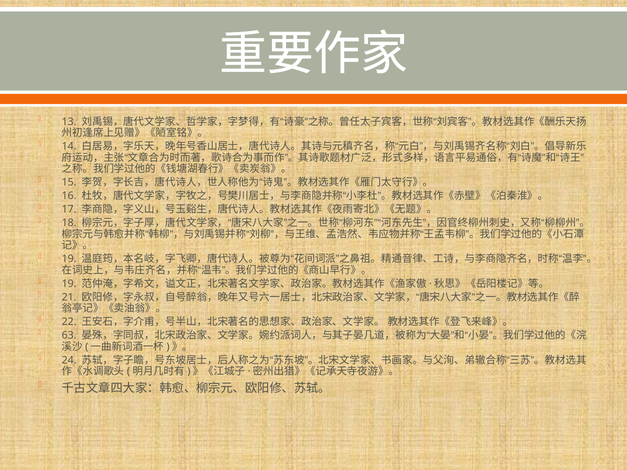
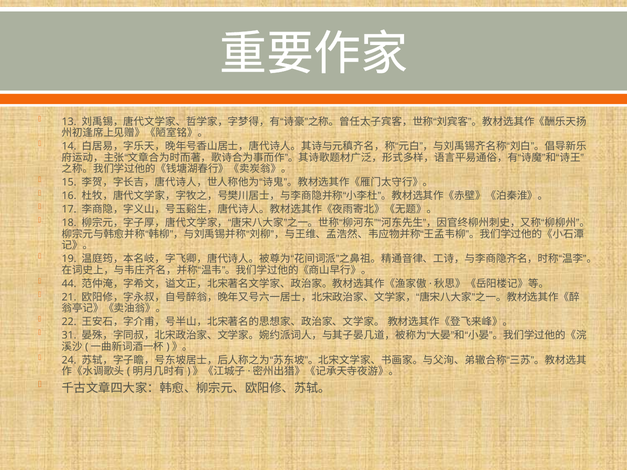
19: 19 -> 44 (69, 284)
63: 63 -> 31 (69, 336)
